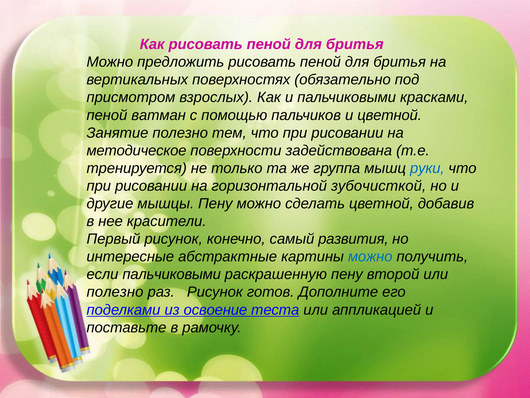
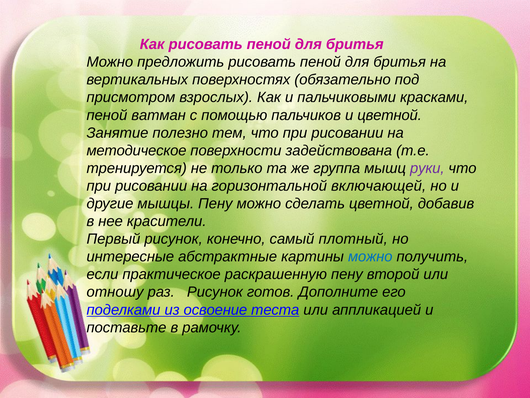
руки colour: blue -> purple (427, 168)
зубочисткой: зубочисткой -> включающей (379, 186)
развития: развития -> плотный (353, 239)
если пальчиковыми: пальчиковыми -> практическое (172, 274)
полезно: полезно -> отношу (115, 292)
